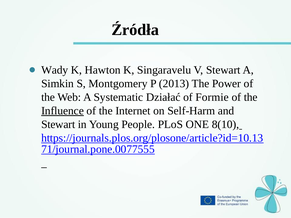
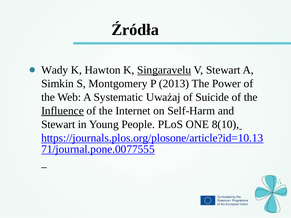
Singaravelu underline: none -> present (164, 70)
Działać: Działać -> Uważaj (163, 97)
Formie: Formie -> Suicide (212, 97)
